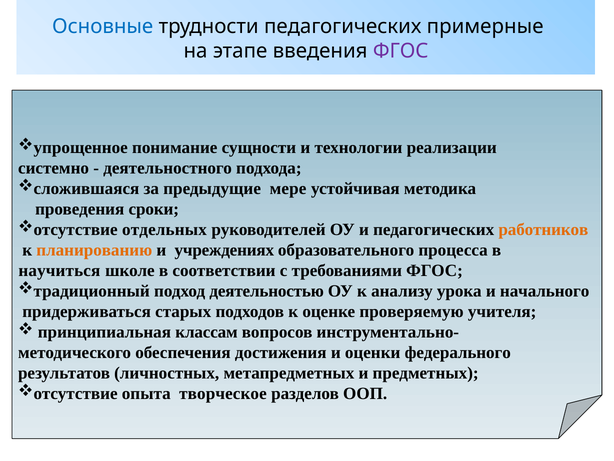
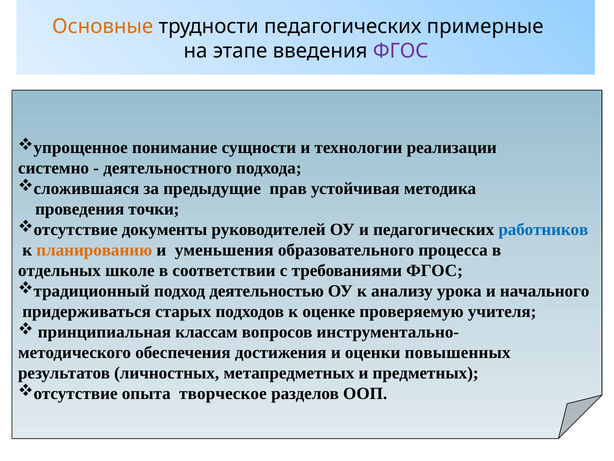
Основные colour: blue -> orange (103, 26)
мере: мере -> прав (288, 188)
сроки: сроки -> точки (154, 209)
отдельных: отдельных -> документы (165, 229)
работников colour: orange -> blue (543, 229)
учреждениях: учреждениях -> уменьшения (224, 250)
научиться: научиться -> отдельных (59, 270)
федерального: федерального -> повышенных (458, 352)
